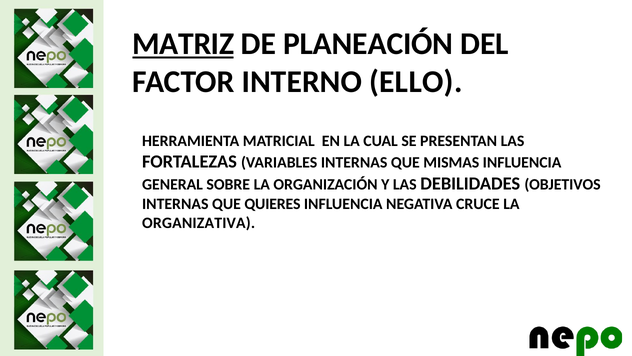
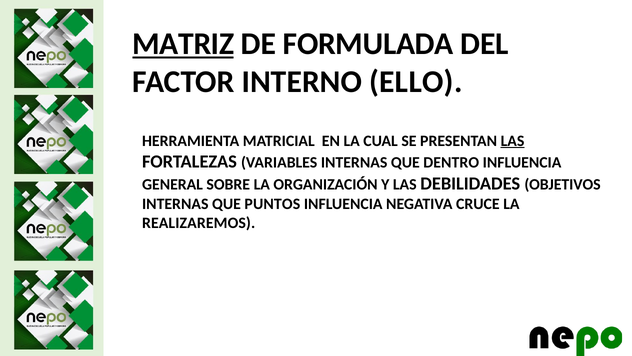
PLANEACIÓN: PLANEACIÓN -> FORMULADA (368, 44)
LAS underline: none -> present (513, 141)
MISMAS: MISMAS -> DENTRO (451, 162)
QUIERES: QUIERES -> PUNTOS (272, 204)
ORGANIZATIVA: ORGANIZATIVA -> REALIZAREMOS (199, 223)
